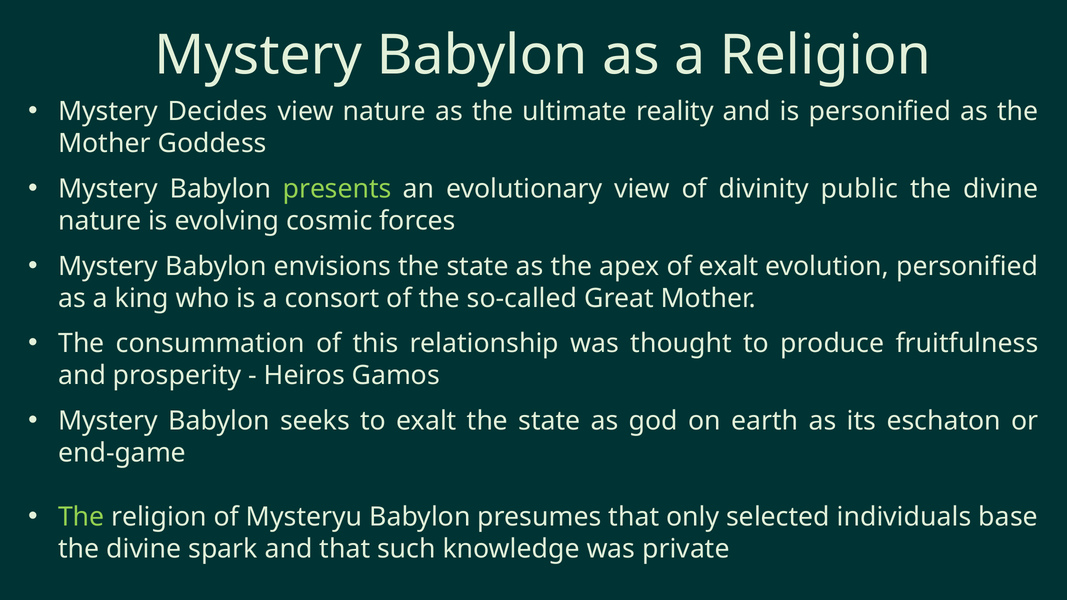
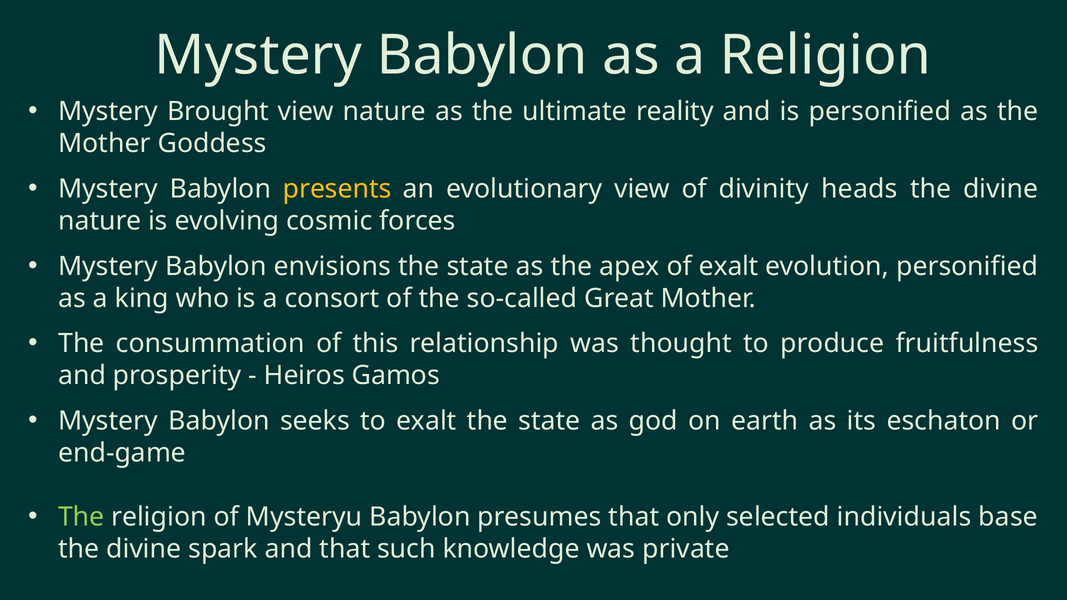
Decides: Decides -> Brought (218, 112)
presents colour: light green -> yellow (337, 189)
public: public -> heads (859, 189)
